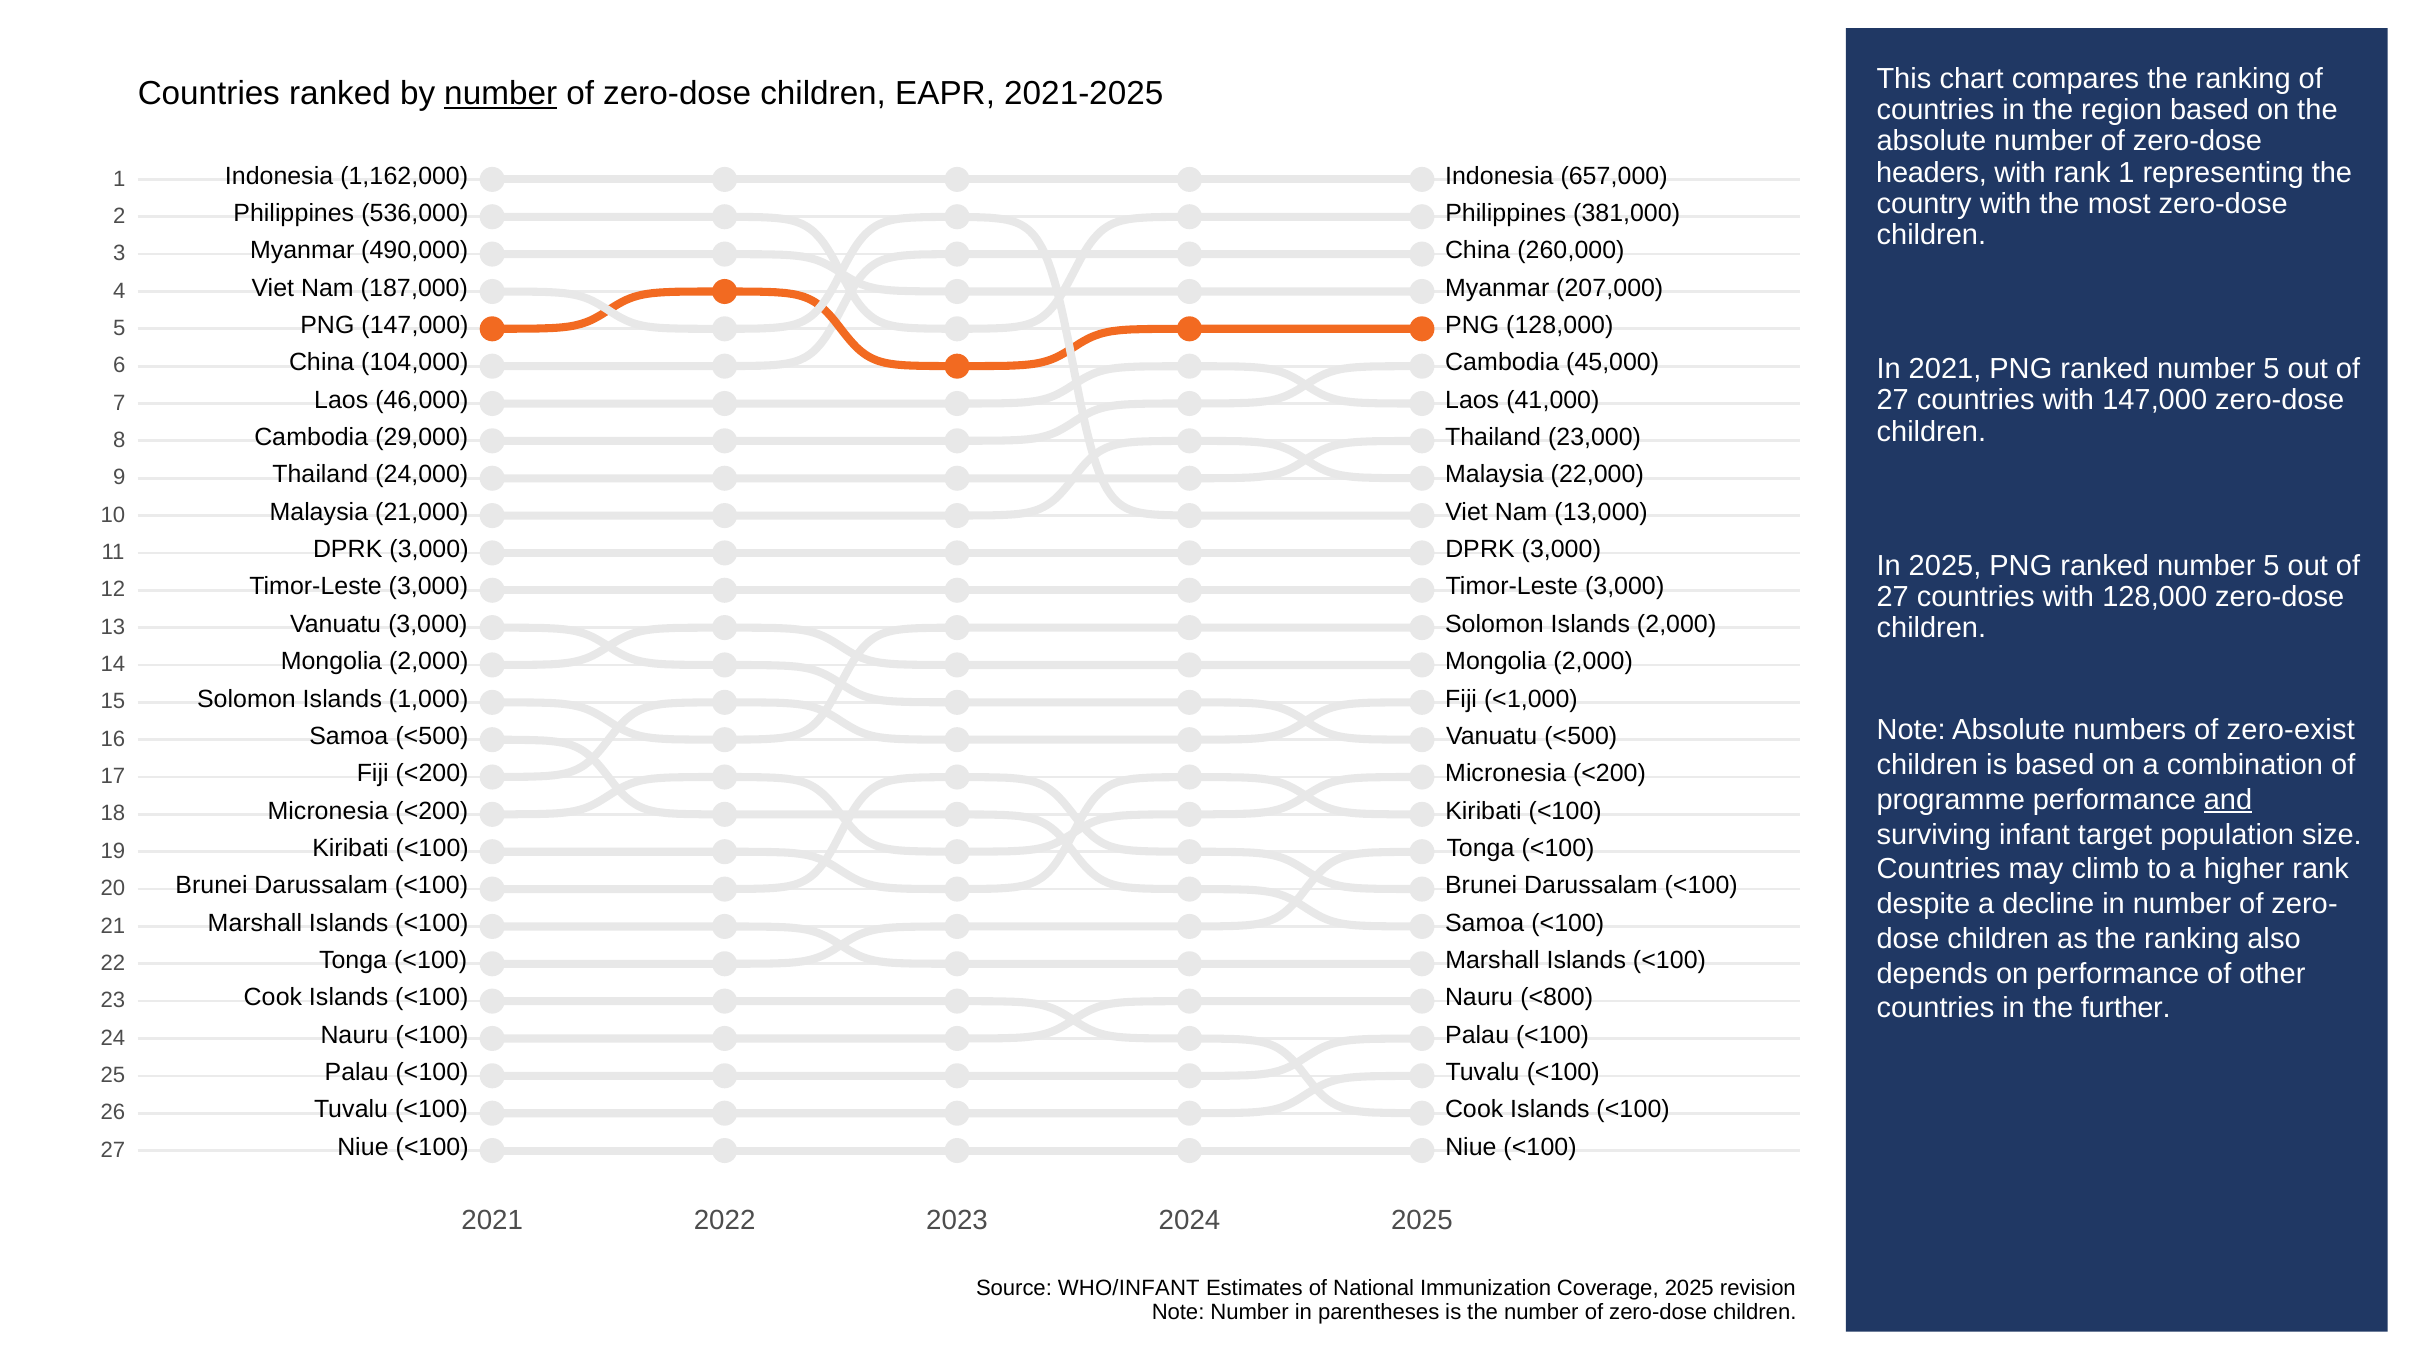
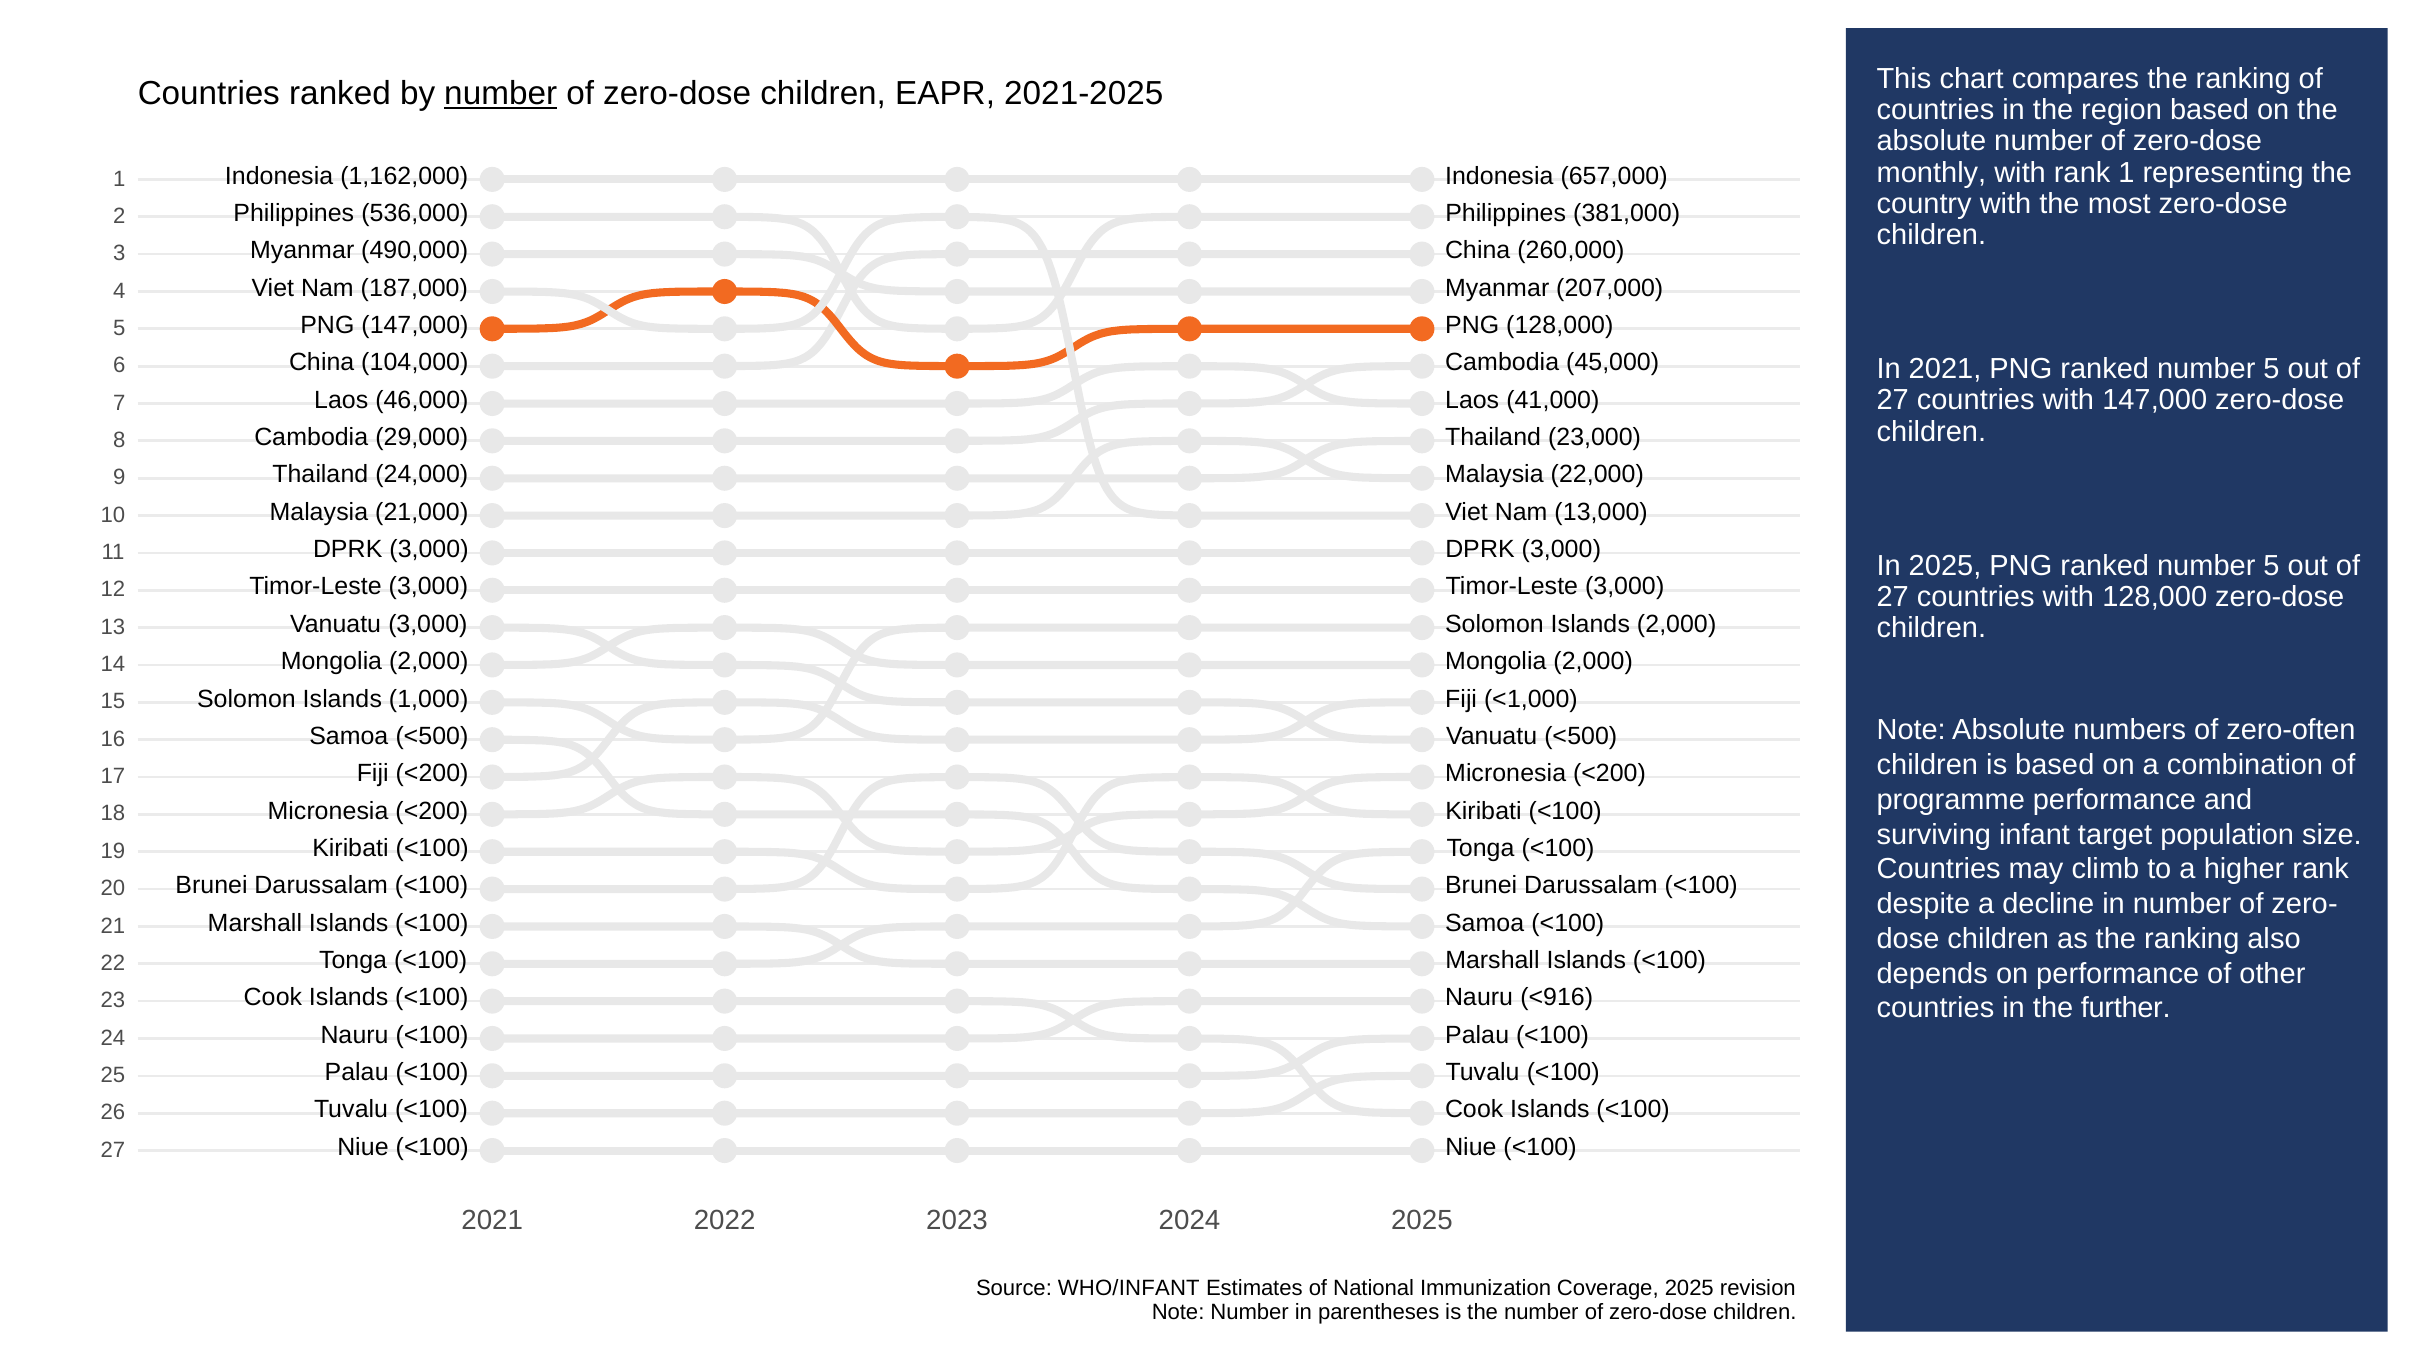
headers: headers -> monthly (1931, 173)
zero-exist: zero-exist -> zero-often (2291, 730)
and underline: present -> none (2228, 800)
<800: <800 -> <916 (1557, 998)
